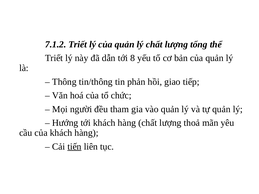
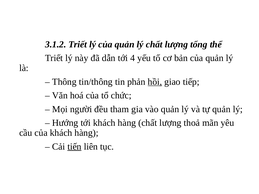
7.1.2: 7.1.2 -> 3.1.2 (56, 44)
8: 8 -> 4 (133, 58)
hồi underline: none -> present (155, 82)
